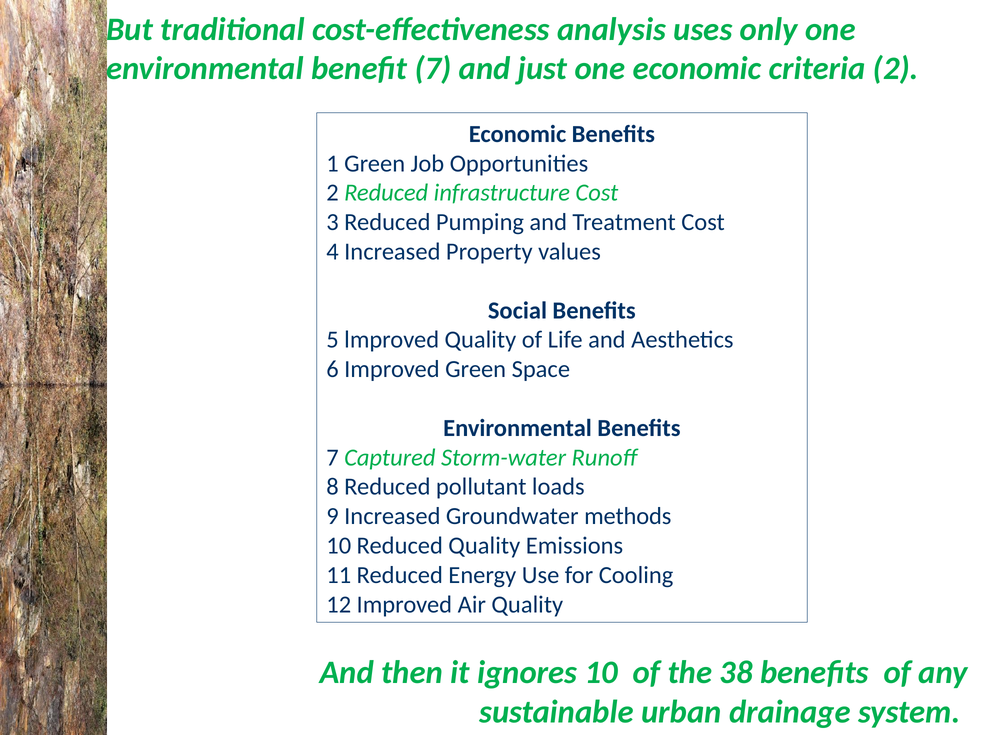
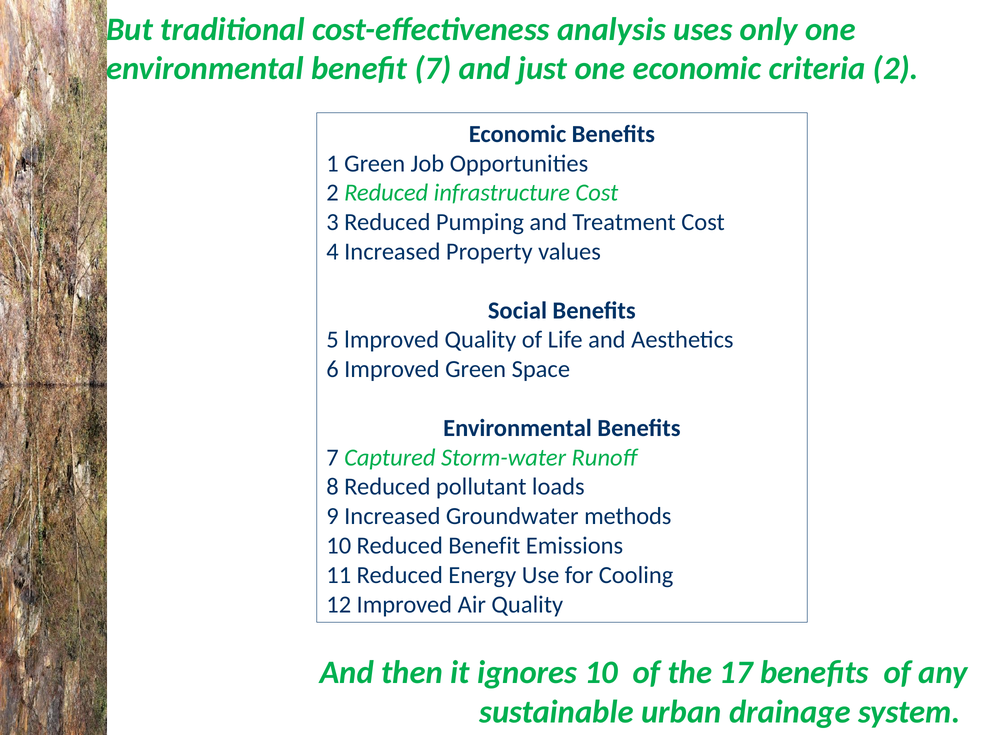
Reduced Quality: Quality -> Benefit (484, 546)
38: 38 -> 17 (736, 673)
